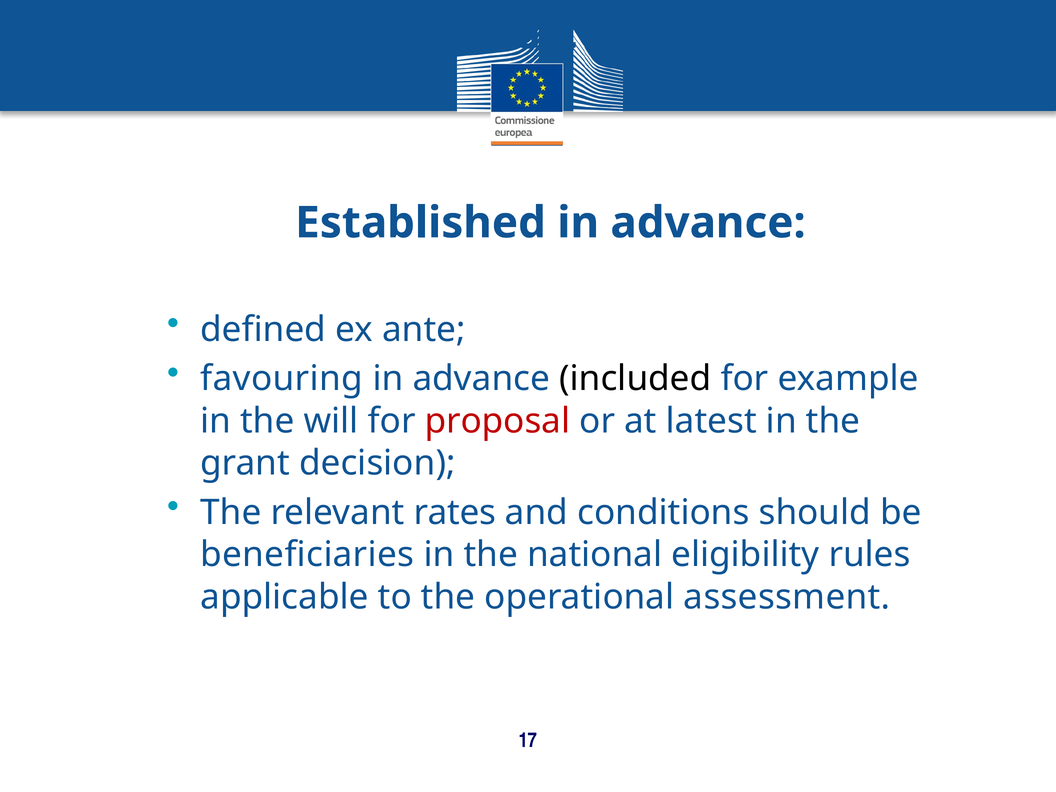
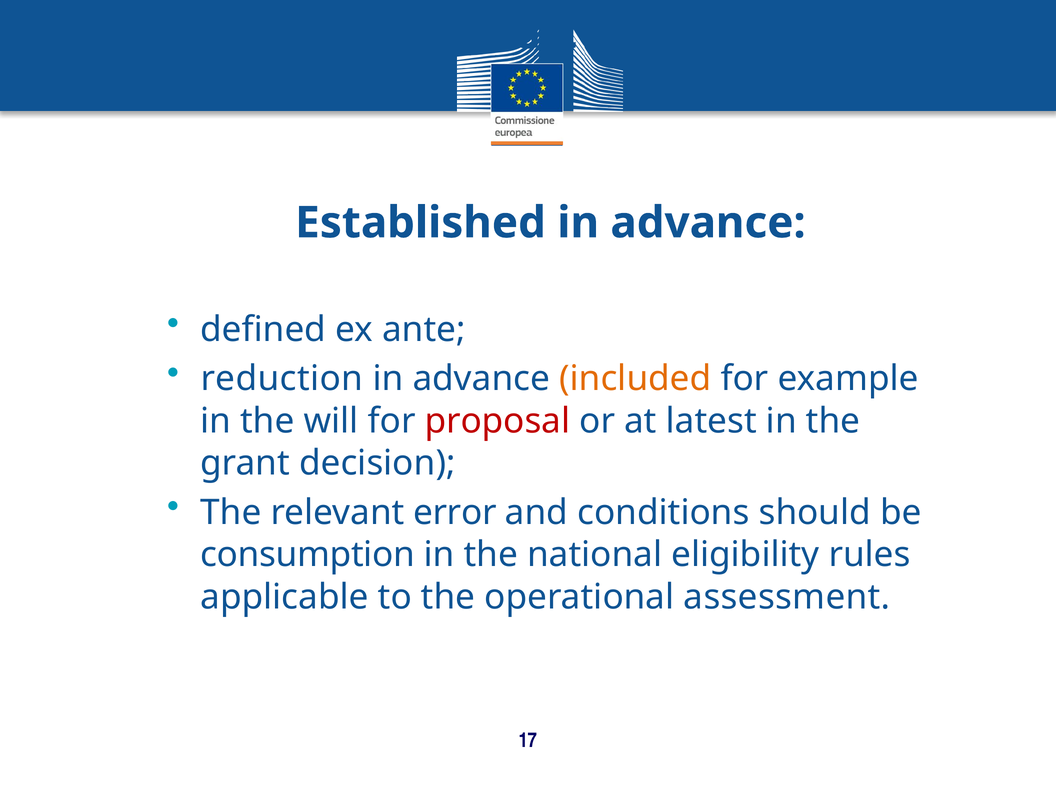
favouring: favouring -> reduction (282, 379)
included colour: black -> orange (635, 379)
rates: rates -> error (455, 513)
beneficiaries: beneficiaries -> consumption (308, 555)
